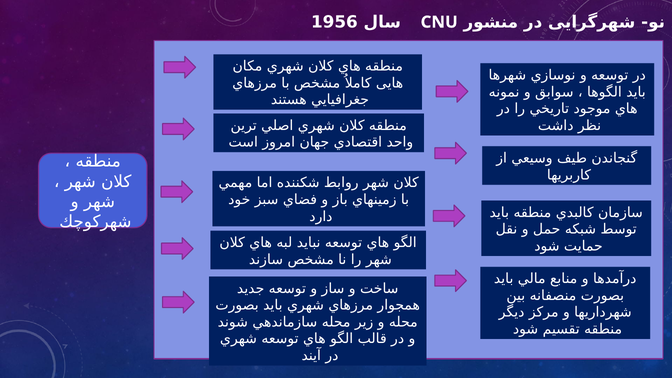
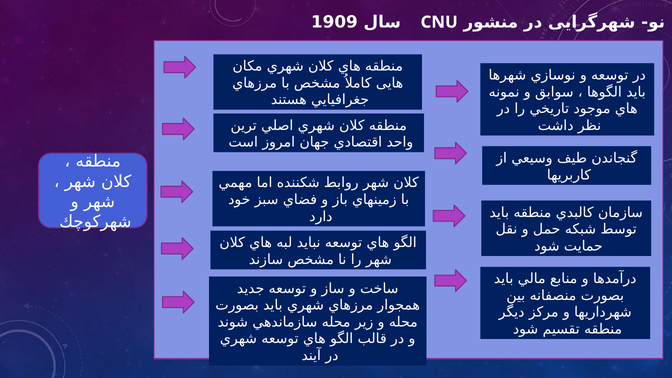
1956: 1956 -> 1909 (334, 22)
